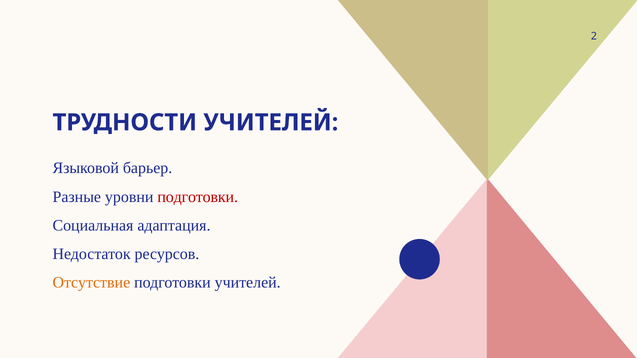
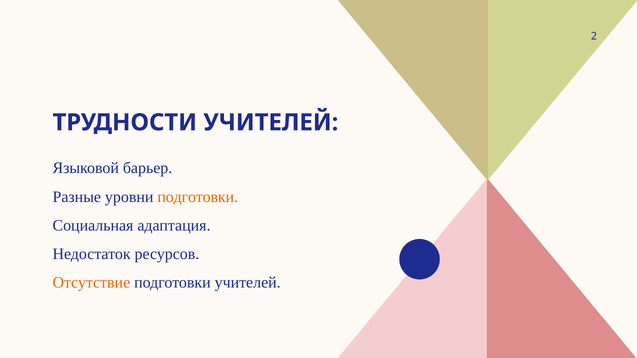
подготовки colour: red -> orange (198, 197)
